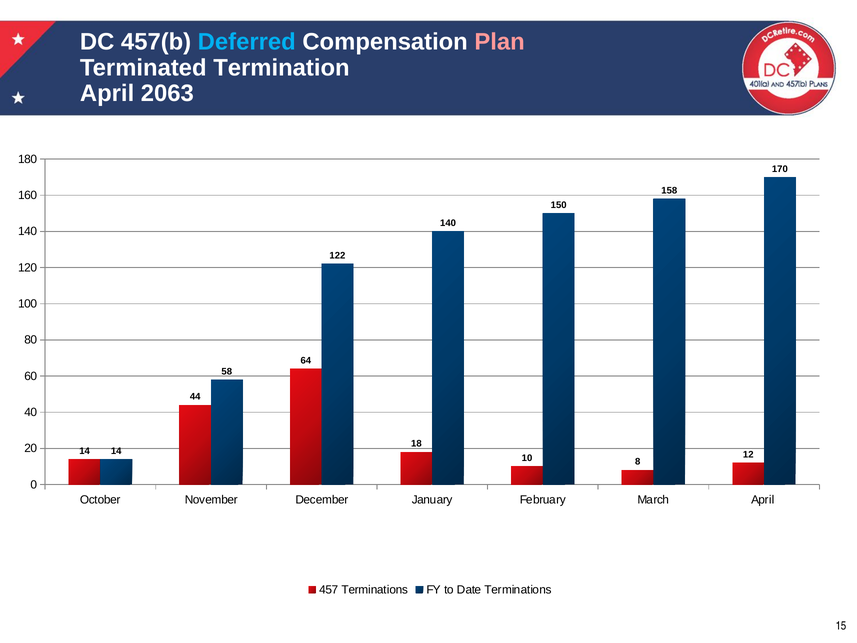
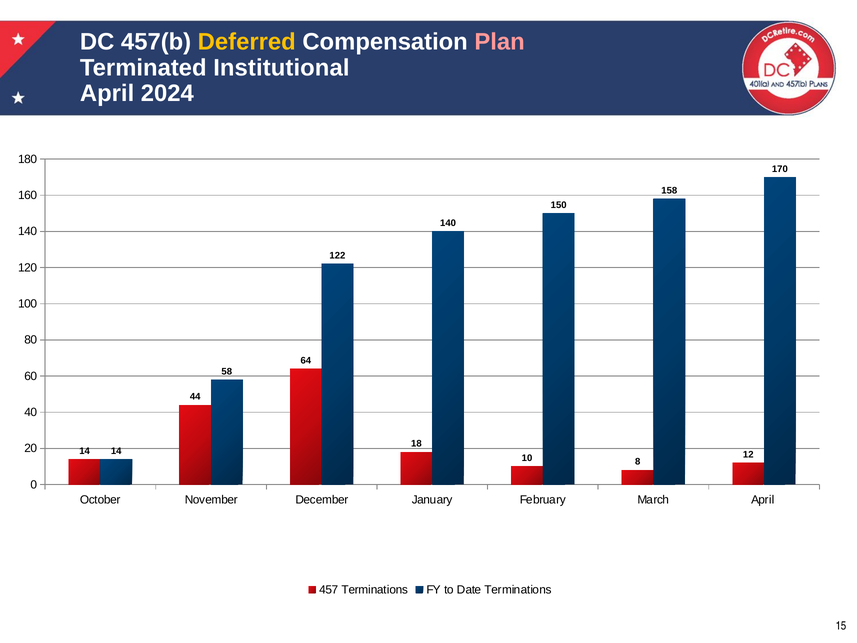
Deferred colour: light blue -> yellow (247, 42)
Termination: Termination -> Institutional (281, 68)
2063: 2063 -> 2024 (167, 93)
